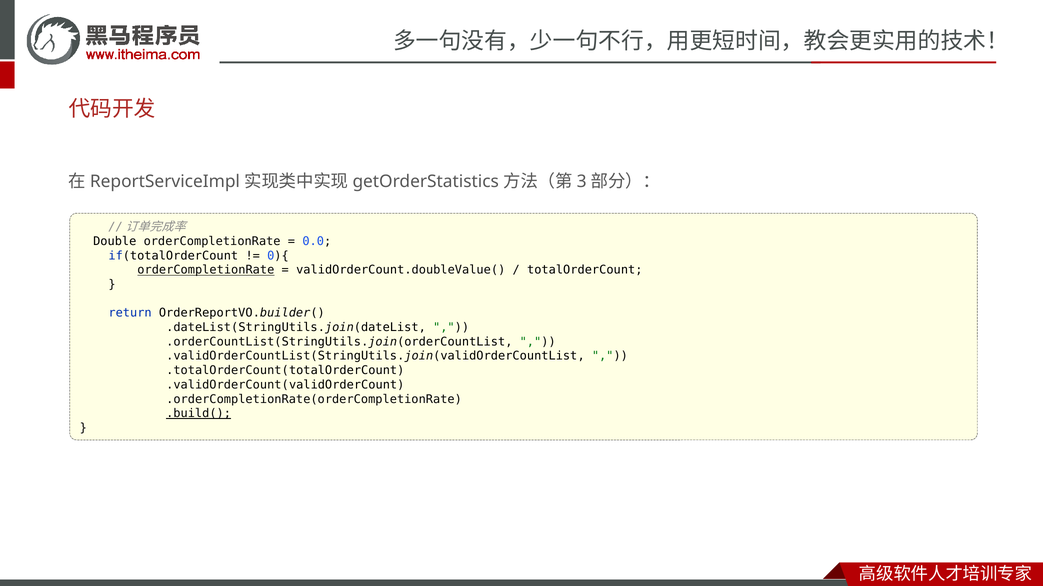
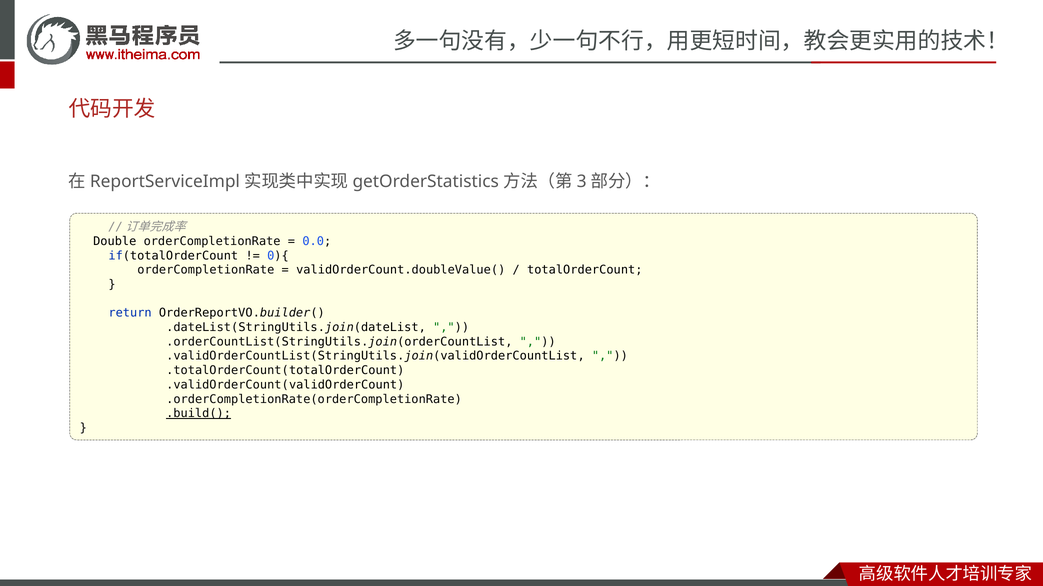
orderCompletionRate underline: present -> none (206, 270)
